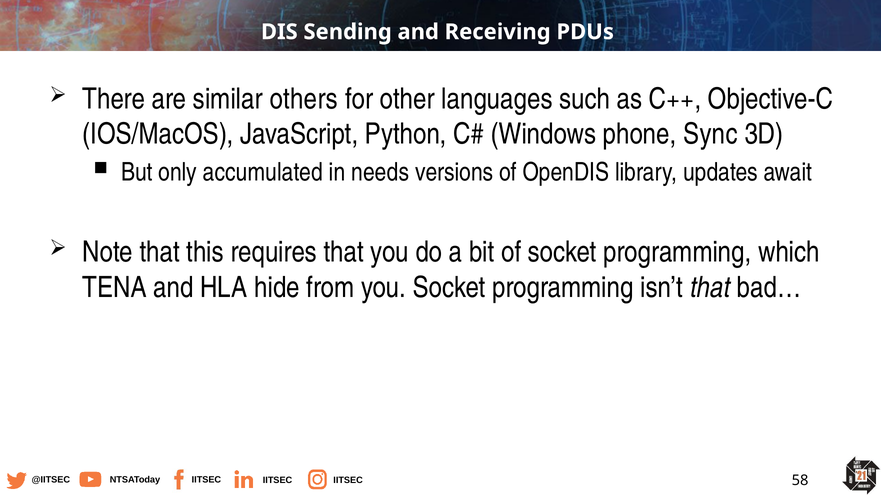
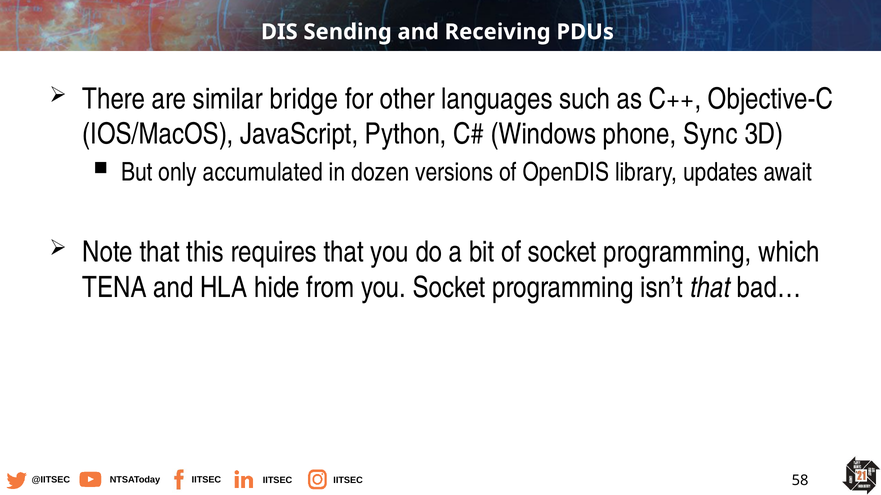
others: others -> bridge (304, 99)
needs: needs -> dozen (380, 172)
